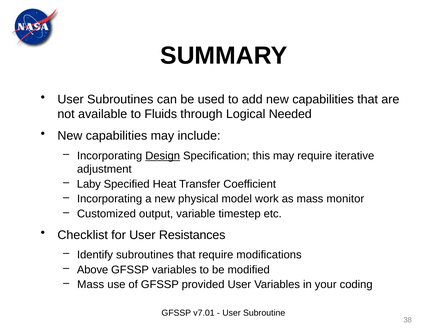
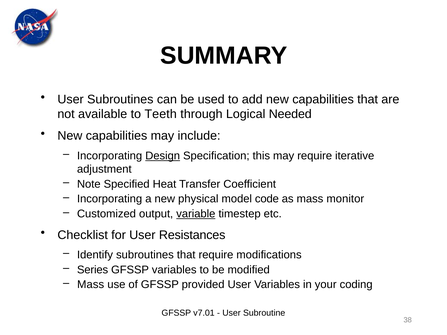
Fluids: Fluids -> Teeth (161, 114)
Laby: Laby -> Note (89, 184)
work: work -> code (267, 199)
variable underline: none -> present (196, 214)
Above: Above -> Series (93, 270)
